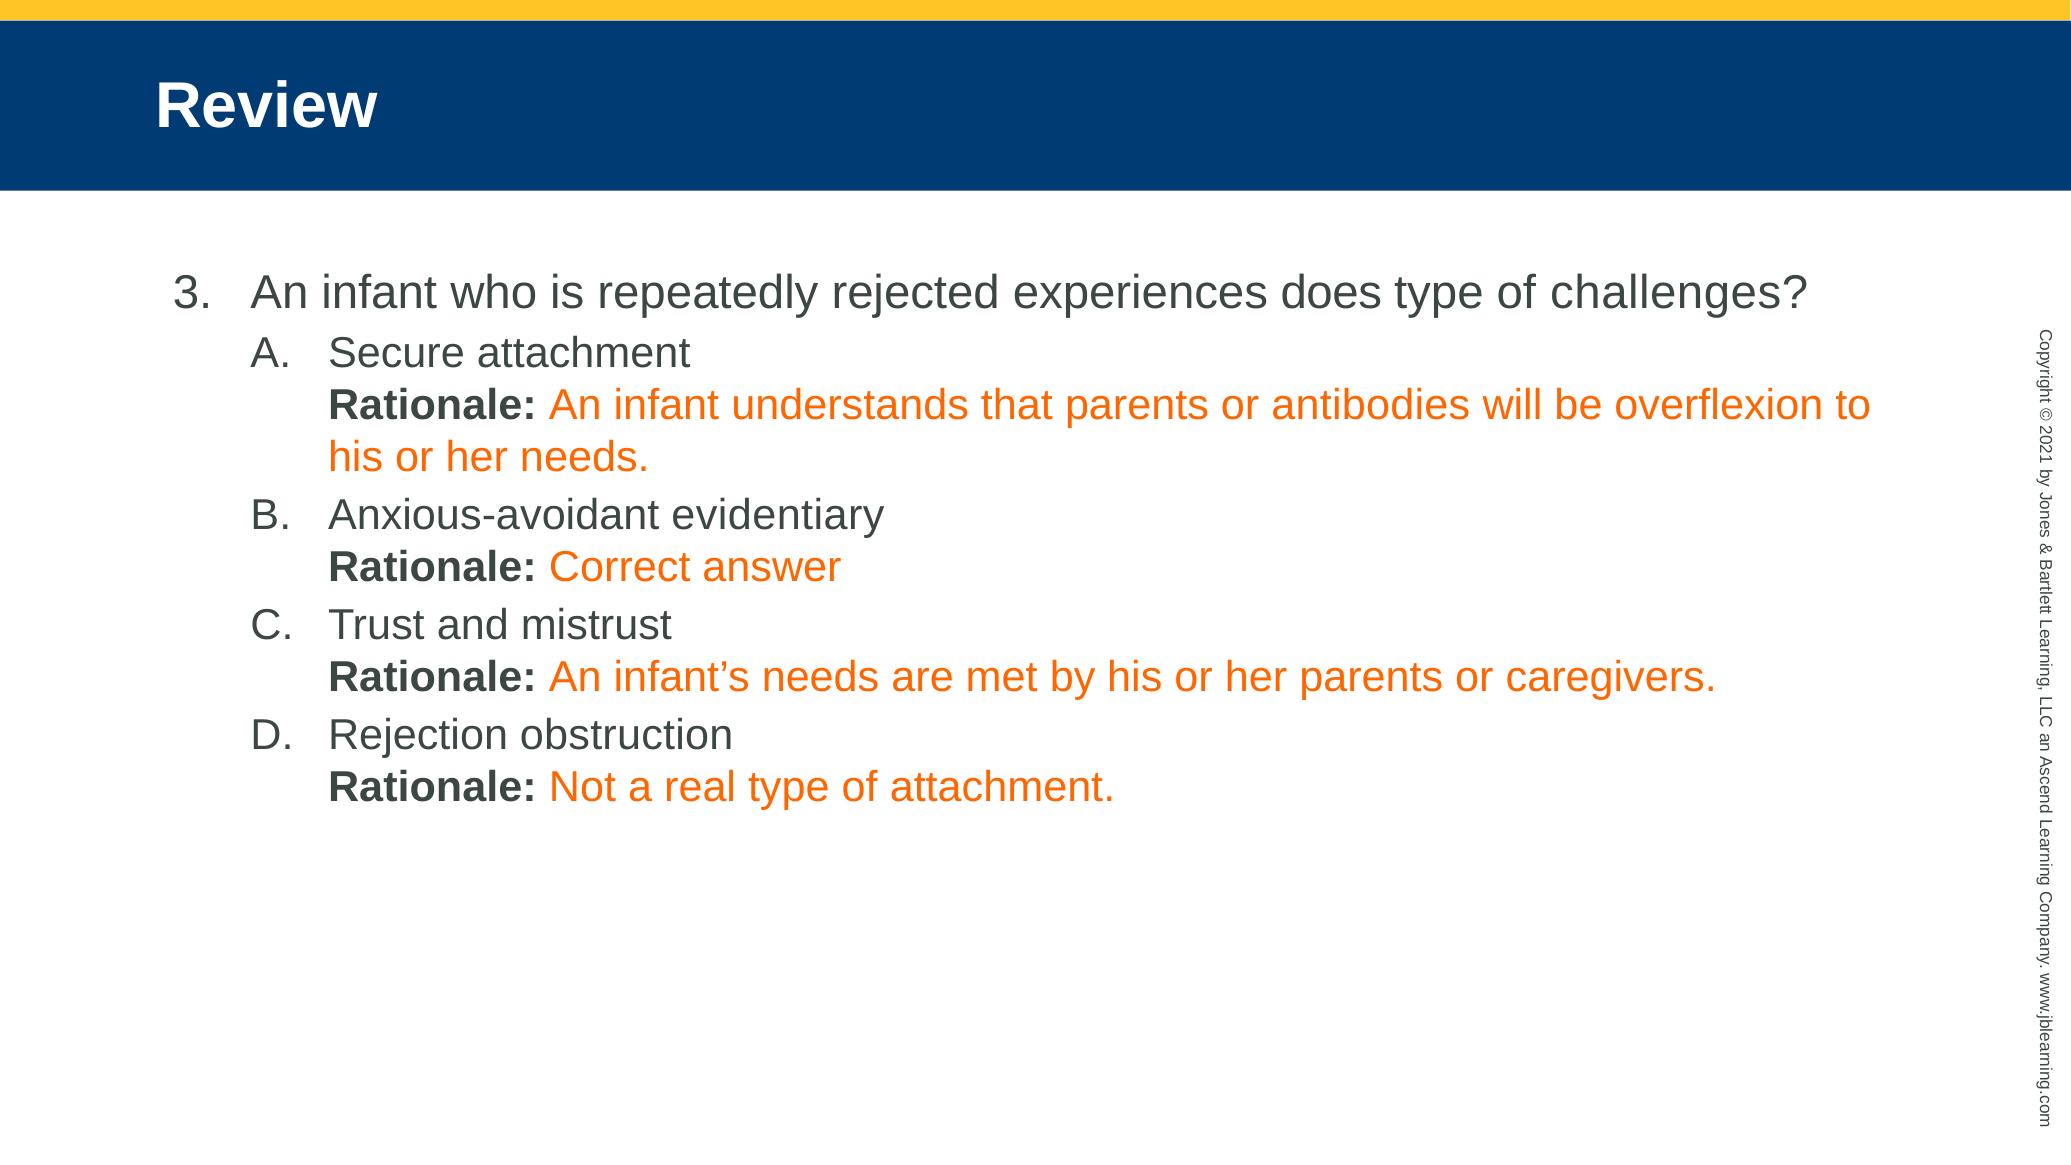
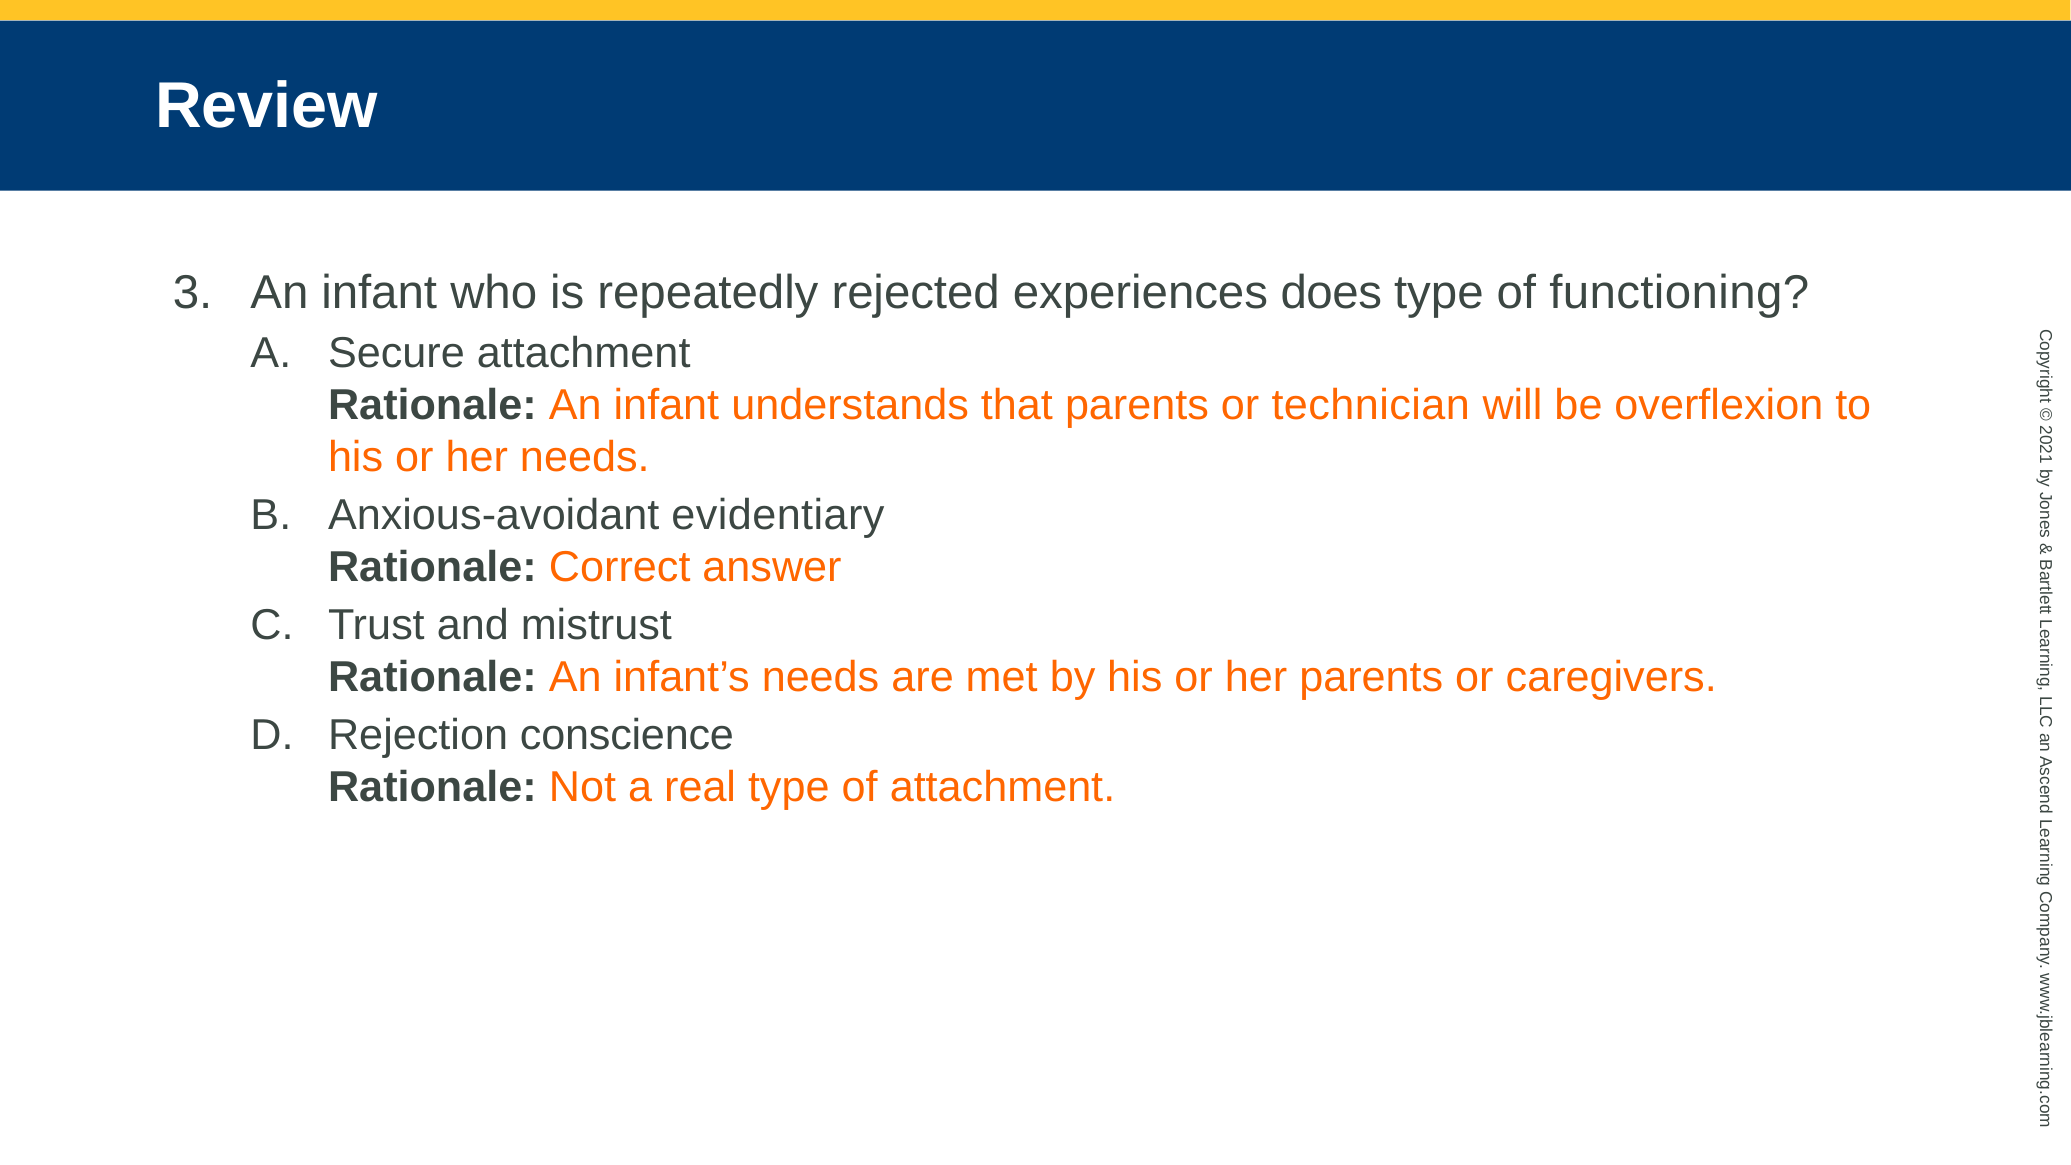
challenges: challenges -> functioning (1679, 293)
antibodies: antibodies -> technician (1371, 405)
obstruction: obstruction -> conscience (627, 735)
